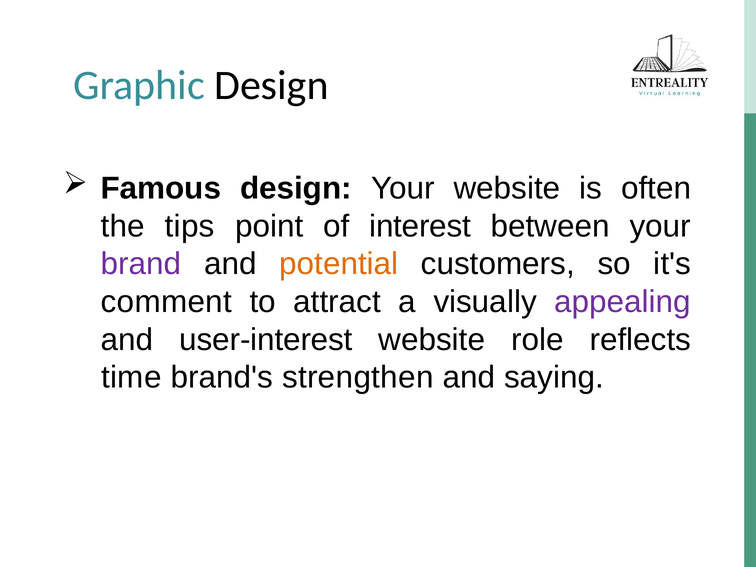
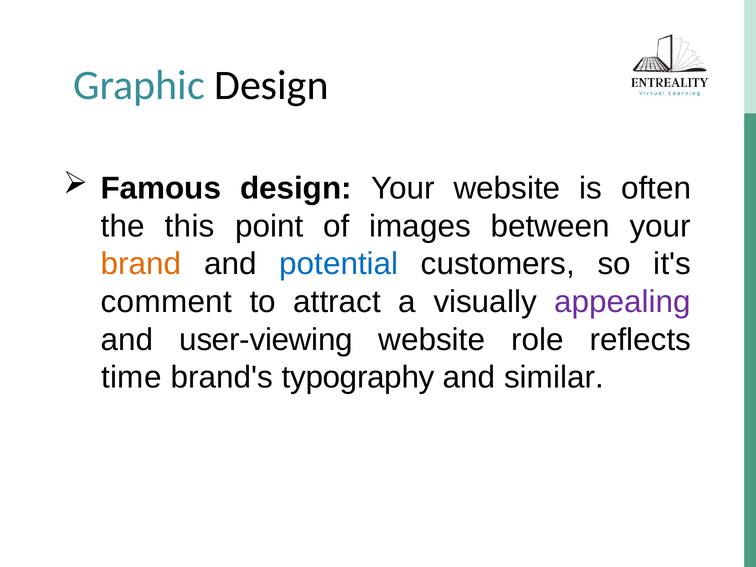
tips: tips -> this (190, 226)
interest: interest -> images (420, 226)
brand colour: purple -> orange (141, 264)
potential colour: orange -> blue (339, 264)
user-interest: user-interest -> user-viewing (266, 340)
strengthen: strengthen -> typography (358, 377)
saying: saying -> similar (554, 377)
